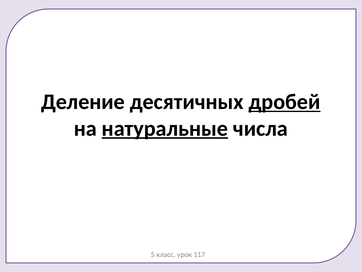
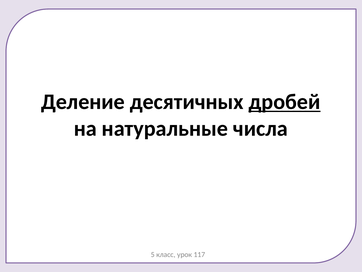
натуральные underline: present -> none (165, 128)
